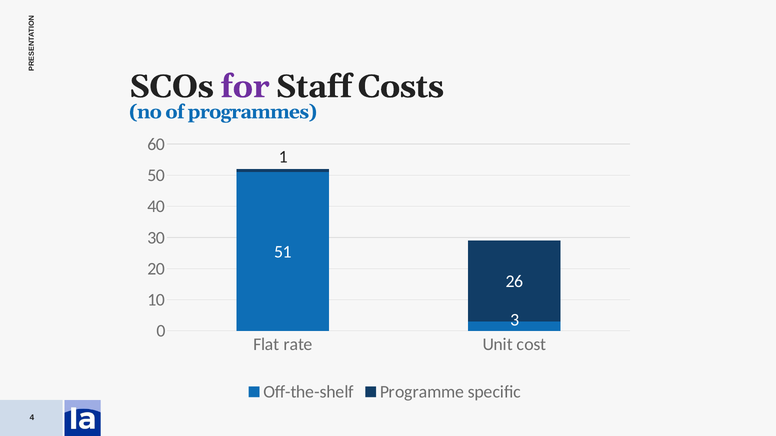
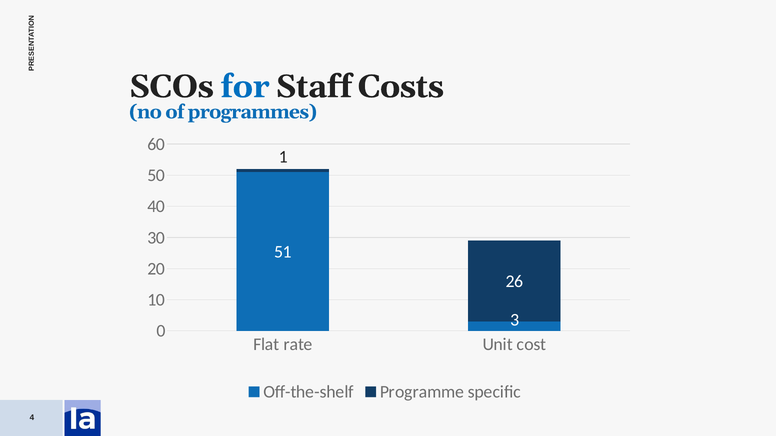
for colour: purple -> blue (245, 87)
